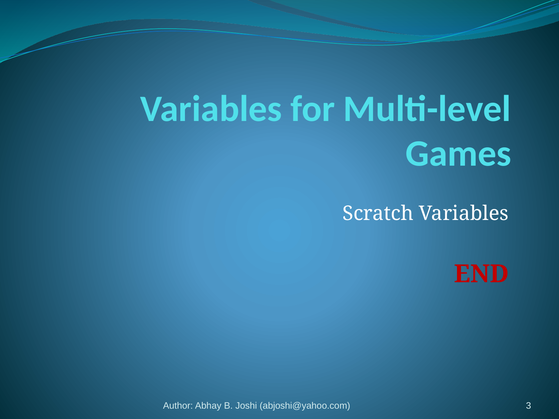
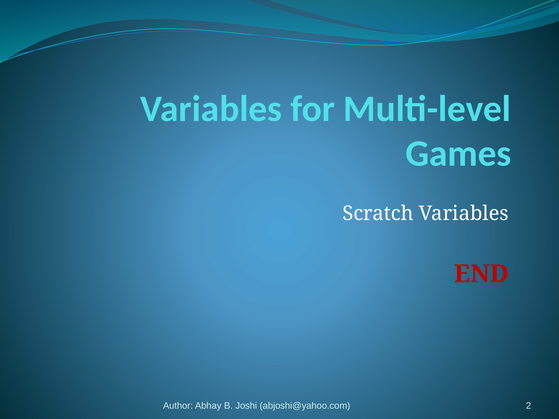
3: 3 -> 2 (529, 406)
